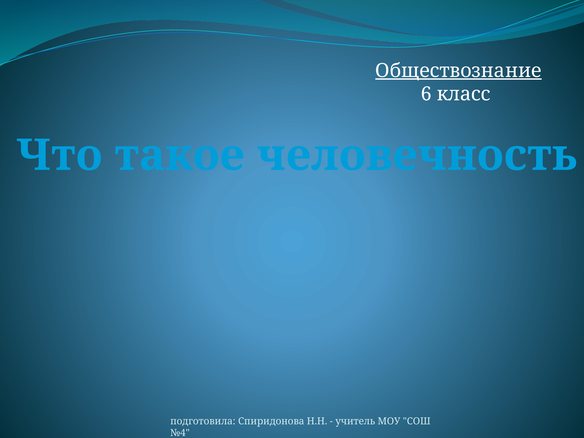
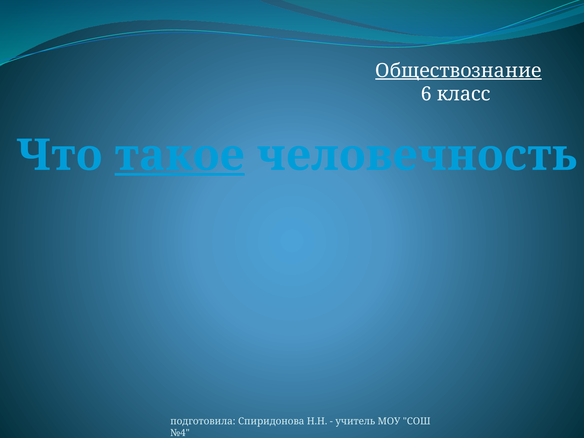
такое underline: none -> present (180, 155)
